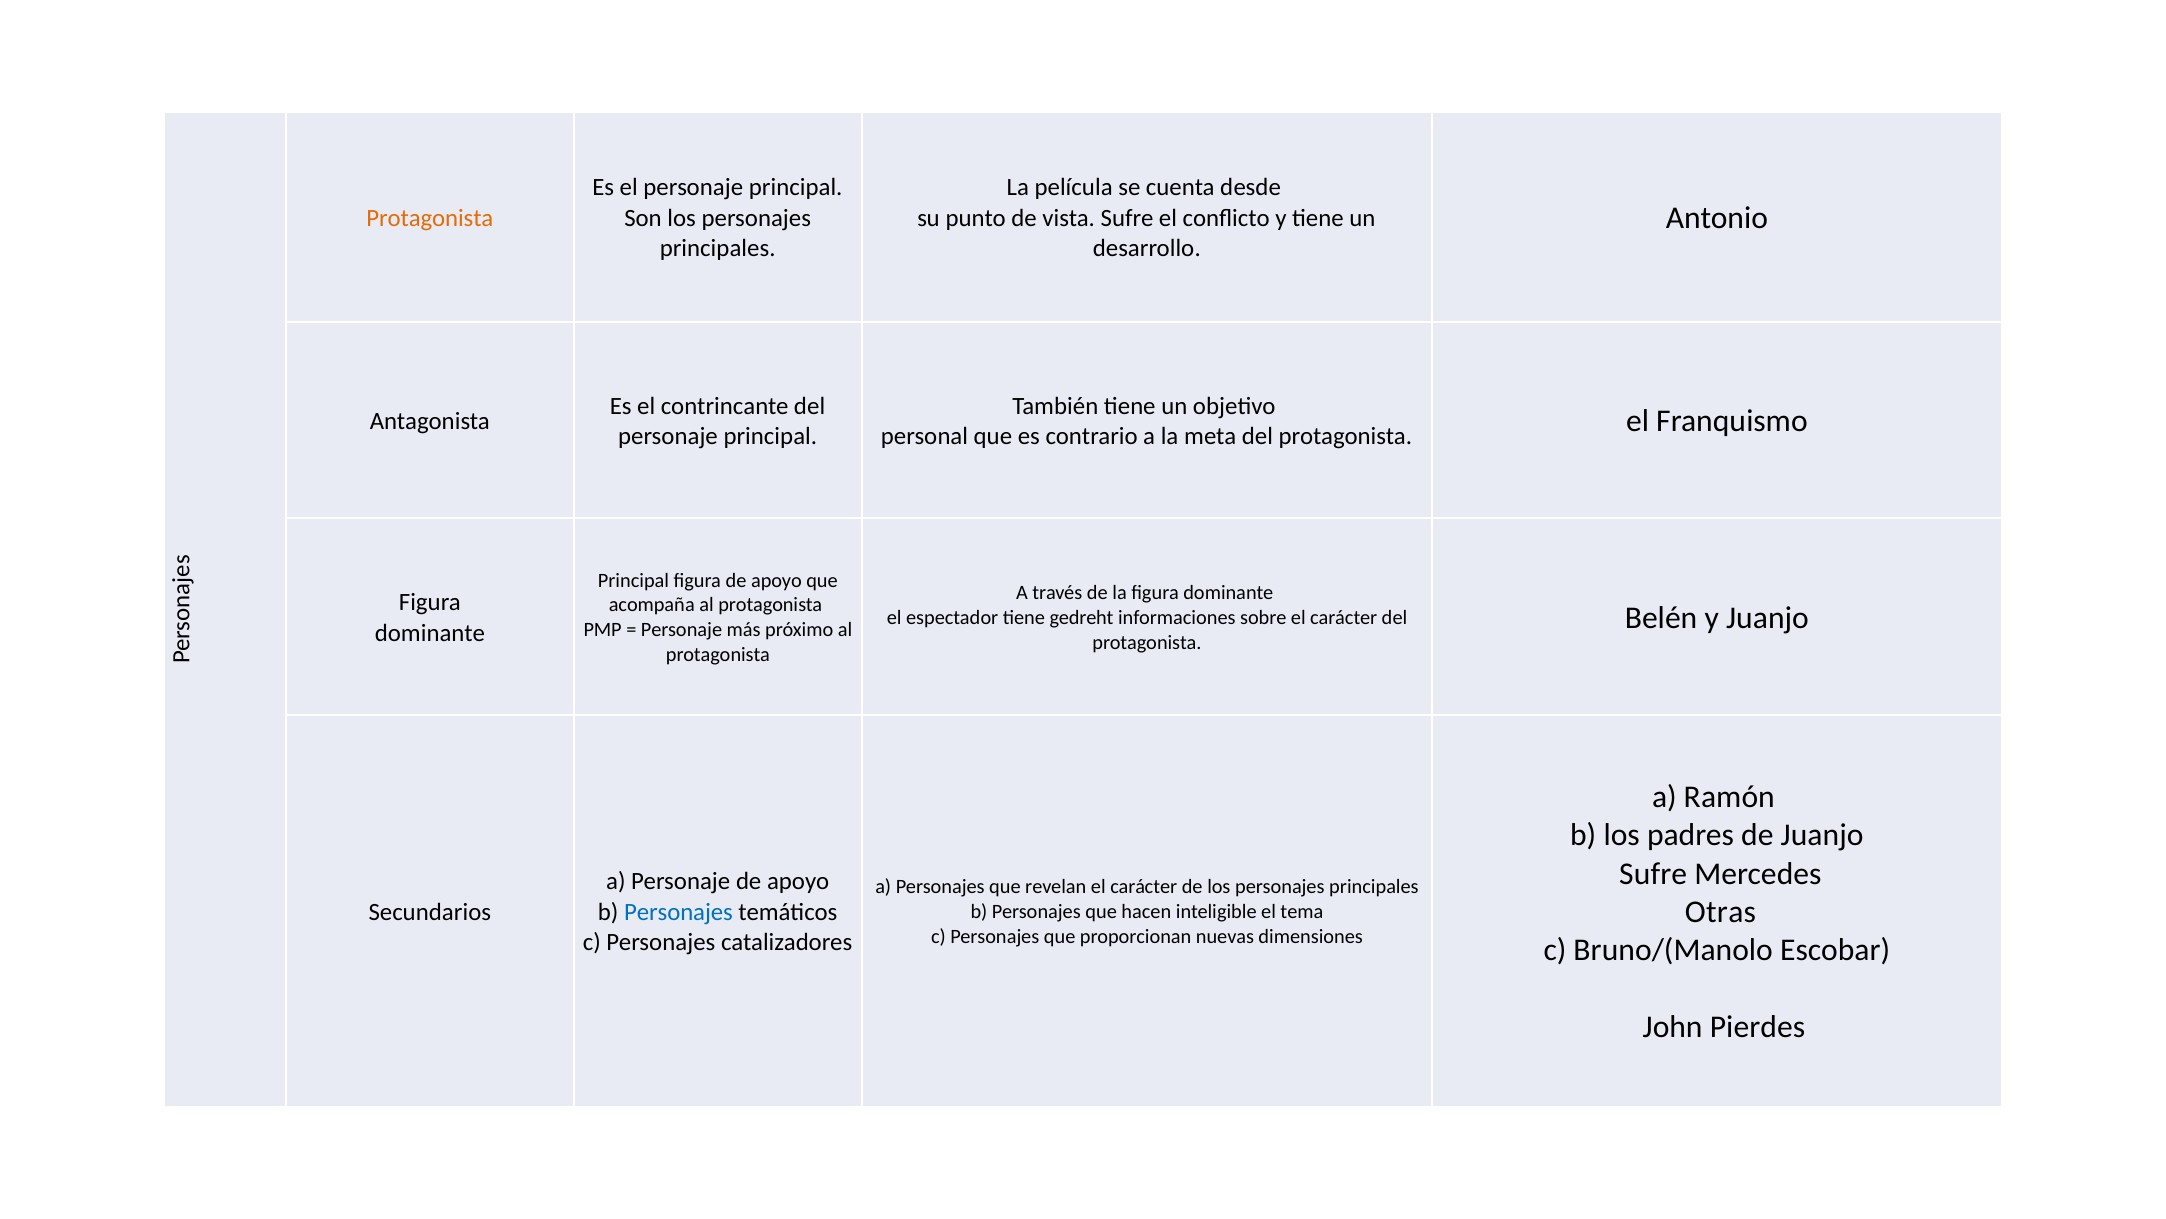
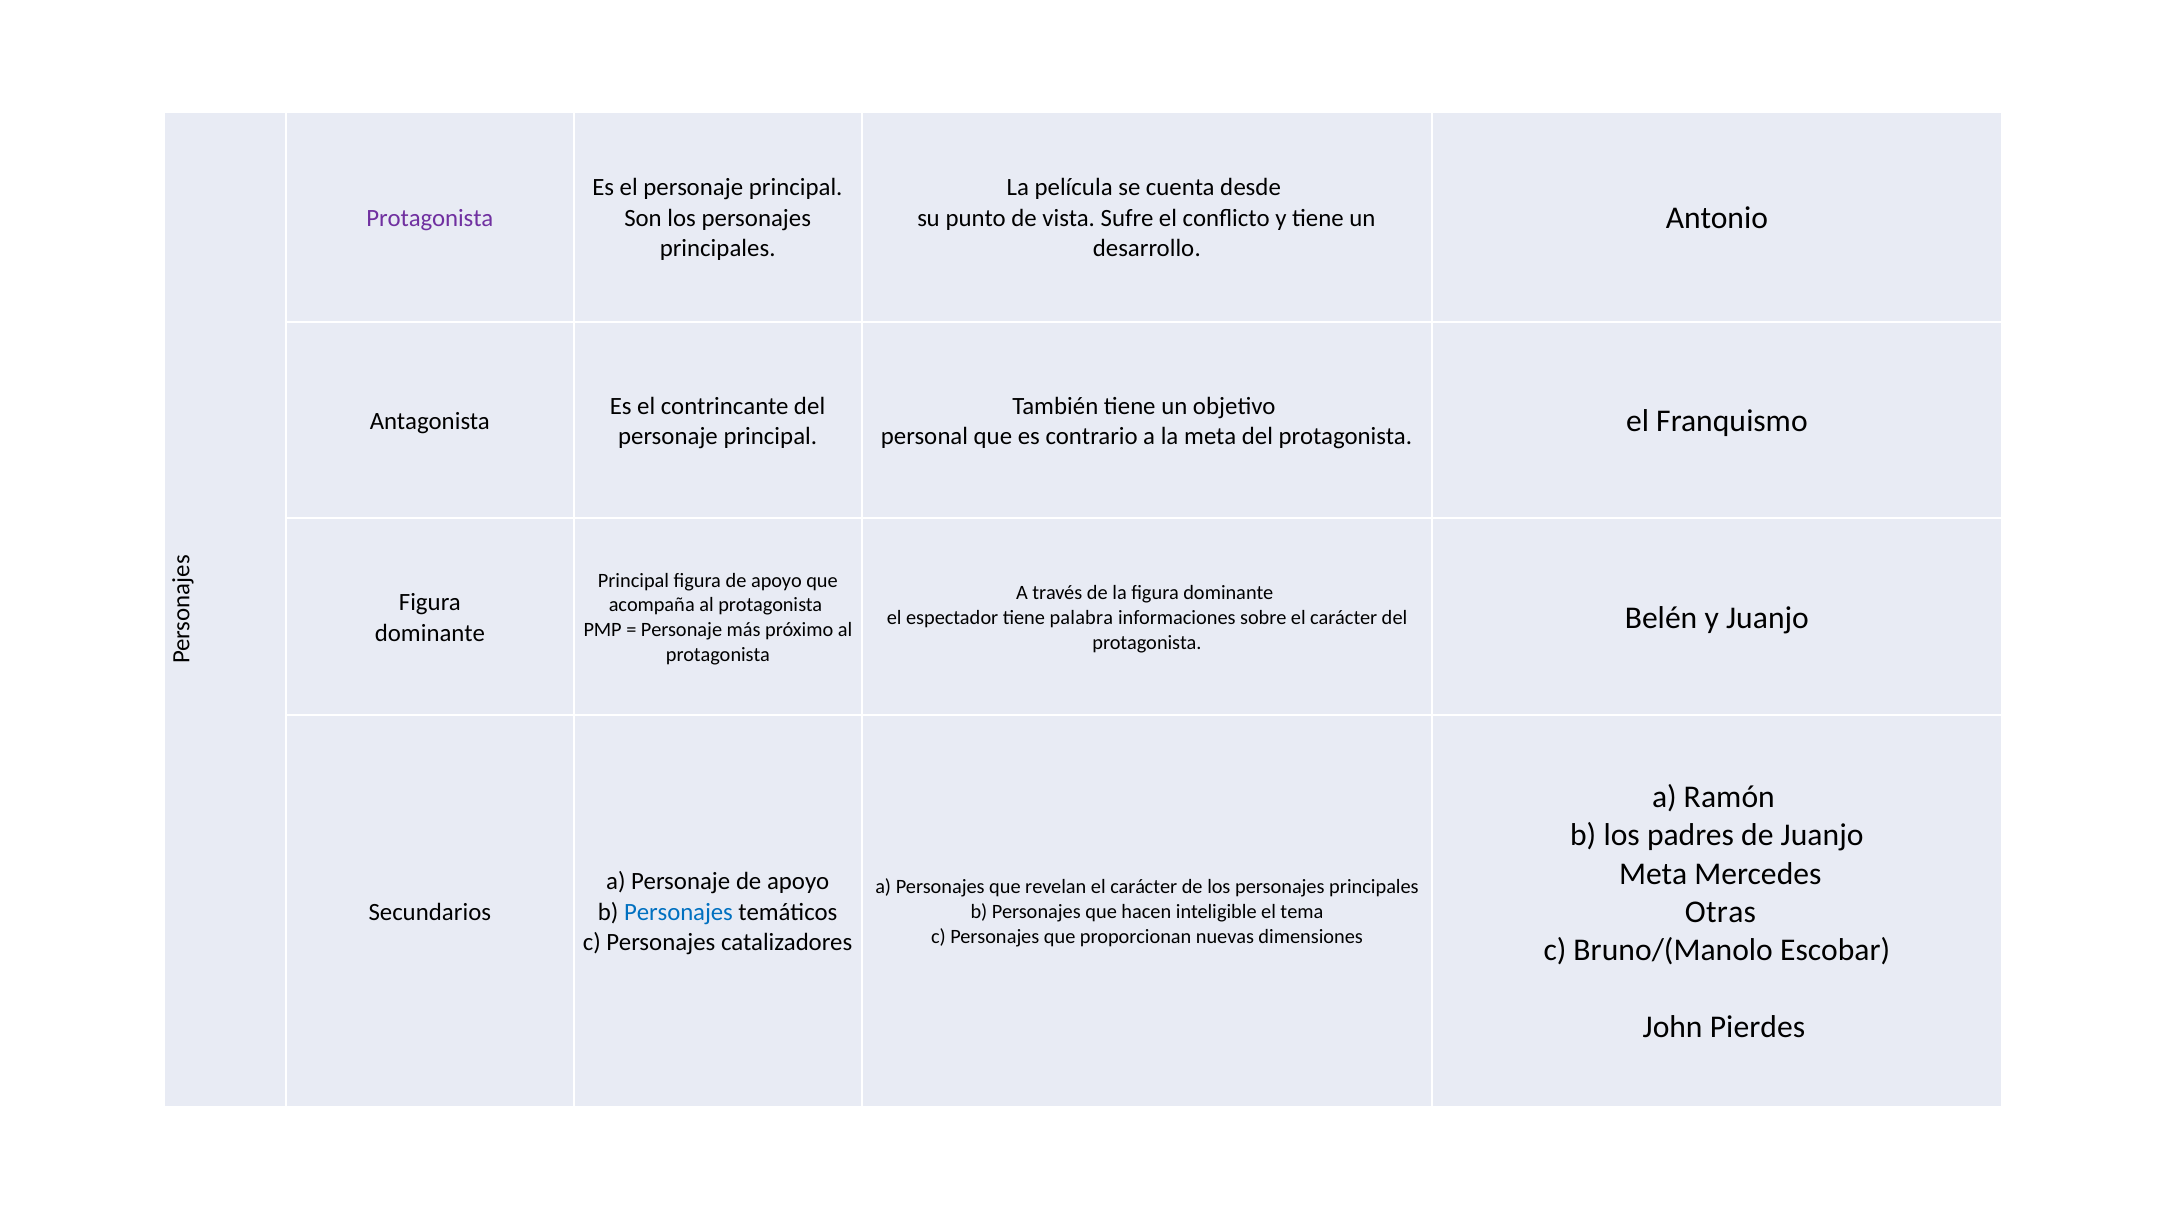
Protagonista colour: orange -> purple (430, 218)
gedreht: gedreht -> palabra (1081, 617)
Sufre: Sufre -> Meta (1653, 873)
